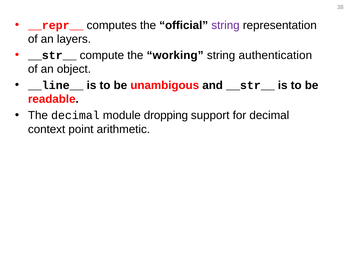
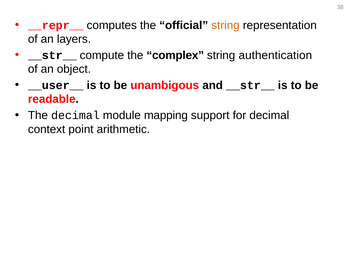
string colour: purple -> orange (225, 25)
working: working -> complex (175, 55)
__line__: __line__ -> __user__ (56, 85)
dropping: dropping -> mapping (166, 115)
